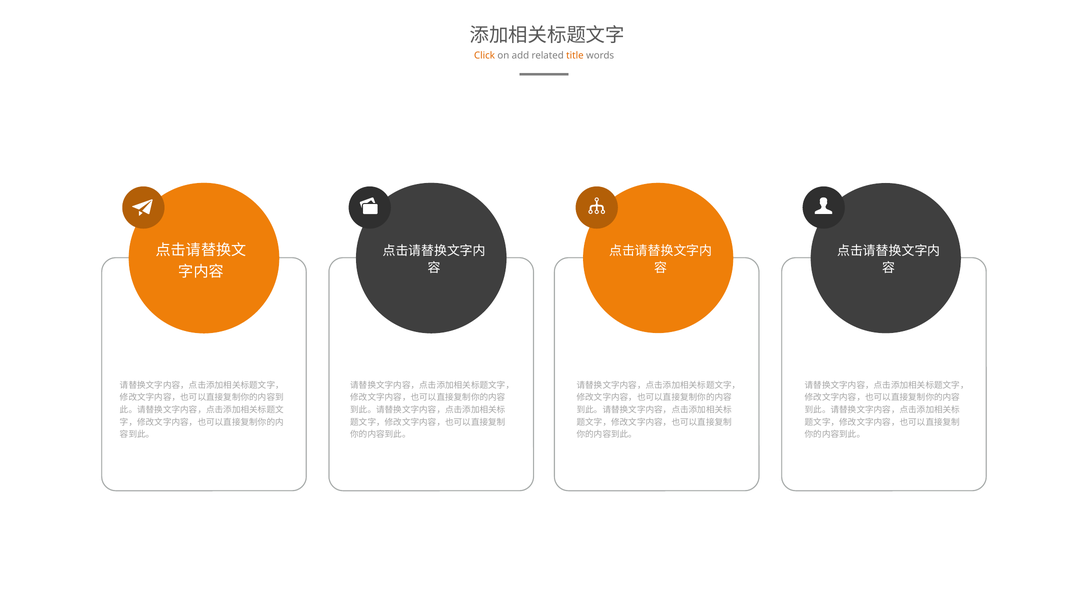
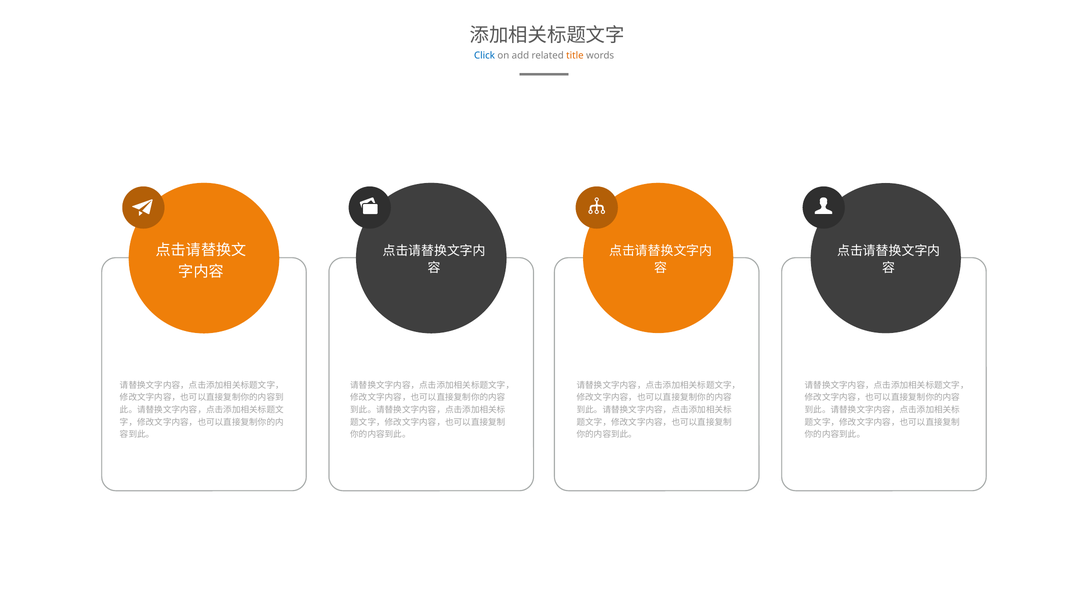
Click colour: orange -> blue (485, 56)
